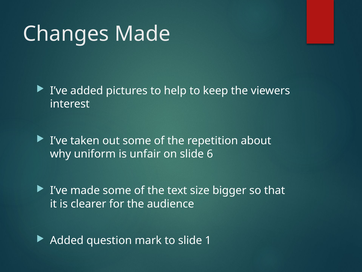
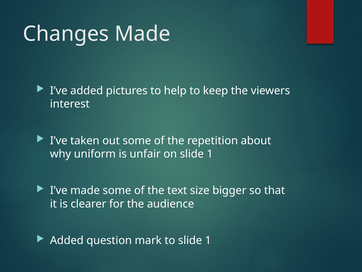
on slide 6: 6 -> 1 (210, 154)
